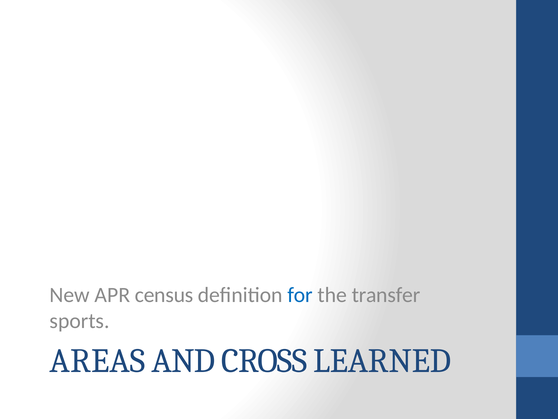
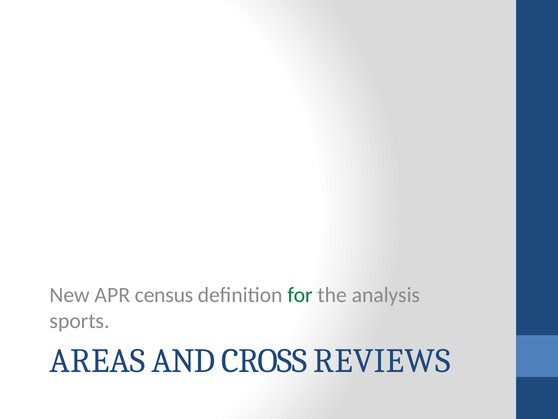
for colour: blue -> green (300, 295)
transfer: transfer -> analysis (386, 295)
LEARNED: LEARNED -> REVIEWS (382, 360)
